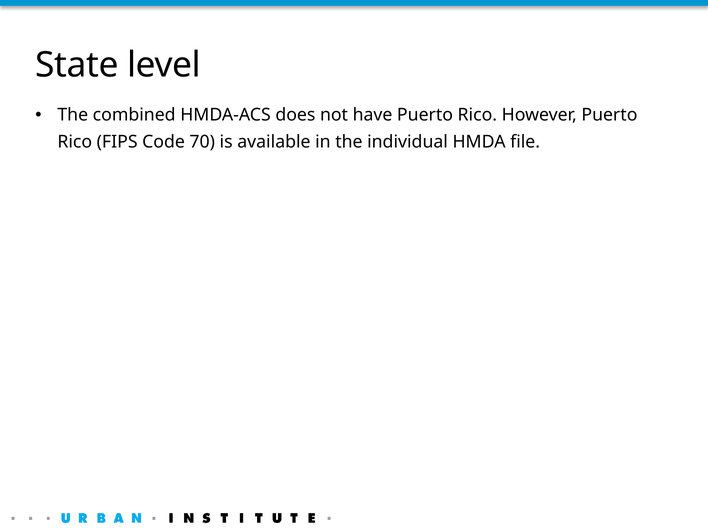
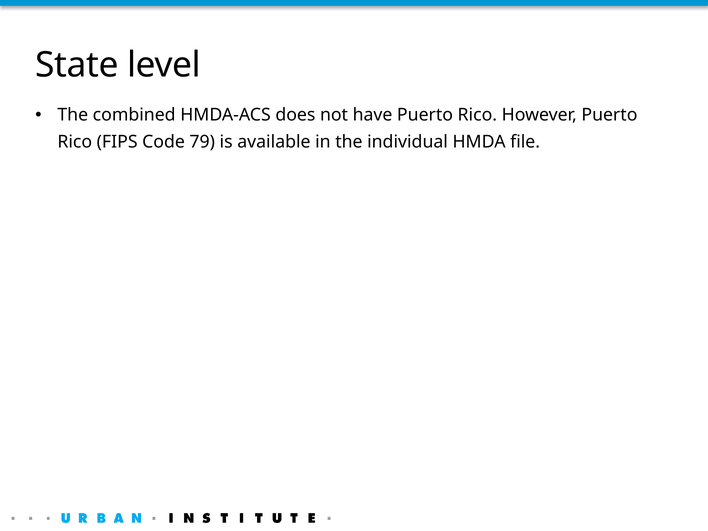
70: 70 -> 79 (202, 142)
